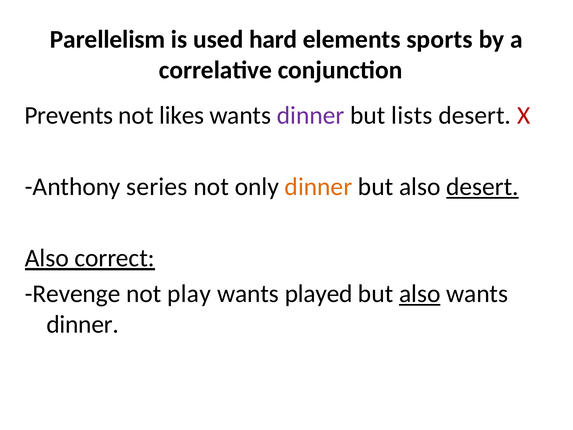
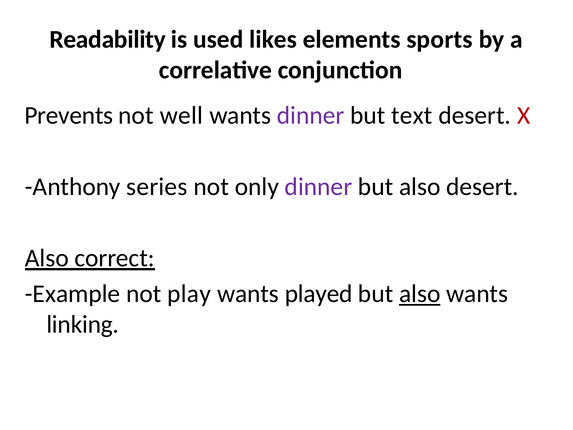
Parellelism: Parellelism -> Readability (108, 40)
hard: hard -> likes (273, 40)
likes: likes -> well (181, 115)
lists: lists -> text (412, 115)
dinner colour: orange -> purple (318, 187)
desert underline: present -> none (482, 187)
Revenge: Revenge -> Example (73, 294)
dinner: dinner -> linking (83, 324)
